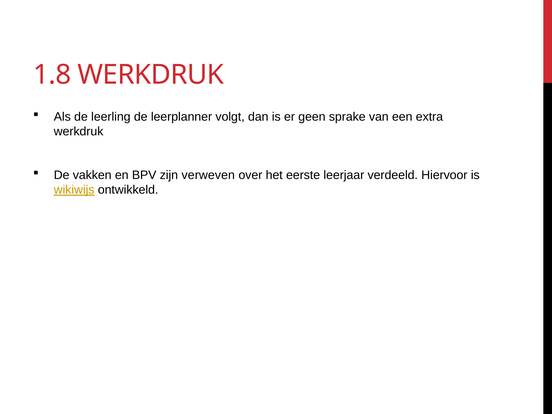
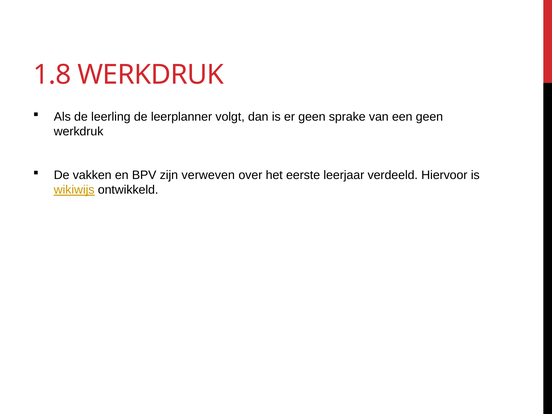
een extra: extra -> geen (429, 117)
